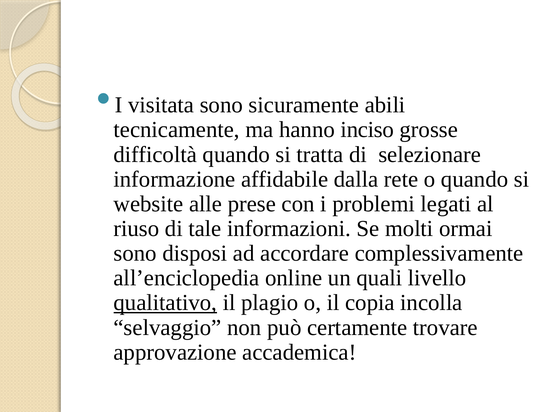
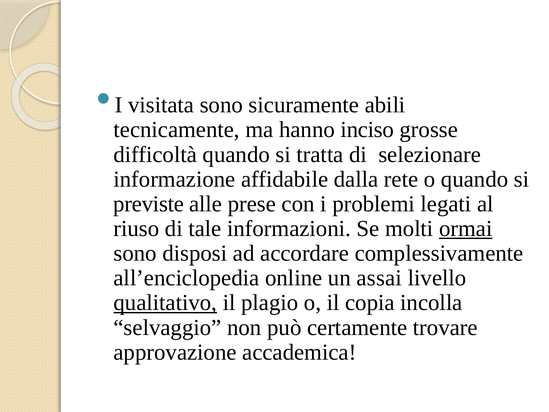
website: website -> previste (149, 204)
ormai underline: none -> present (466, 228)
quali: quali -> assai (379, 278)
